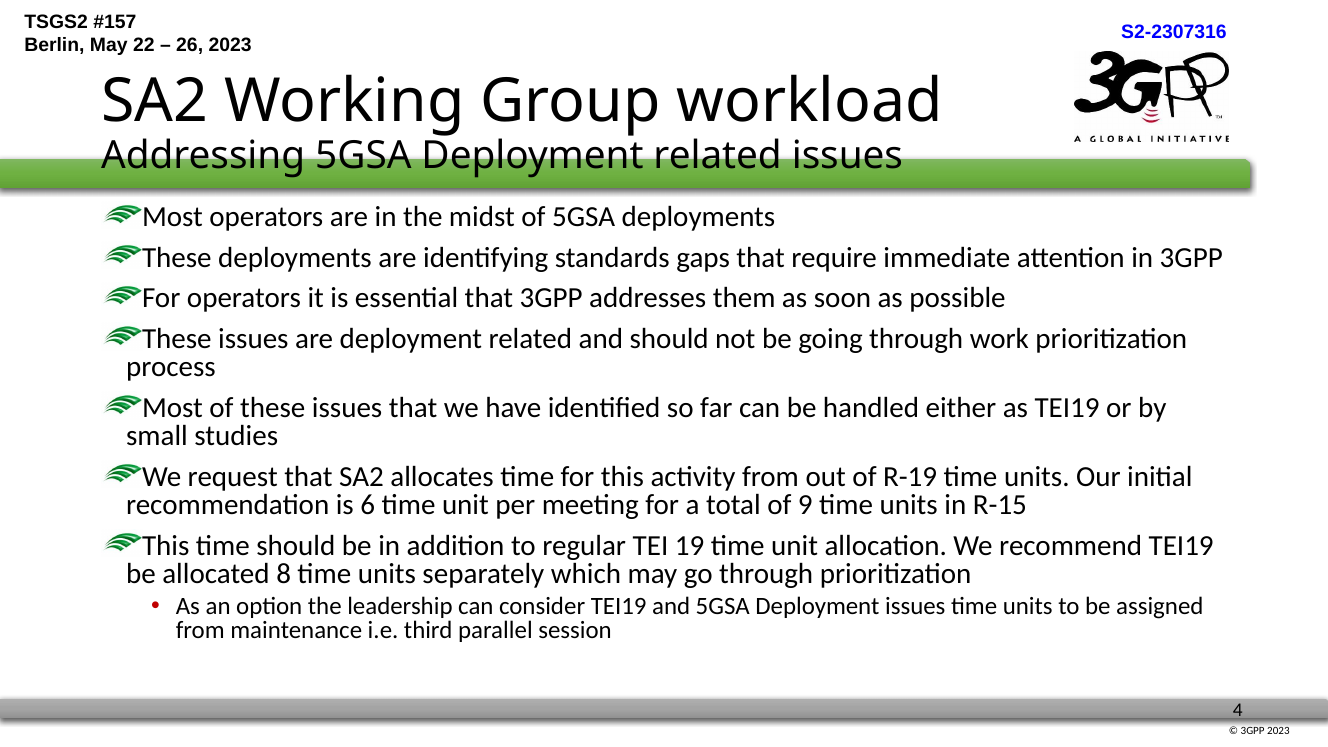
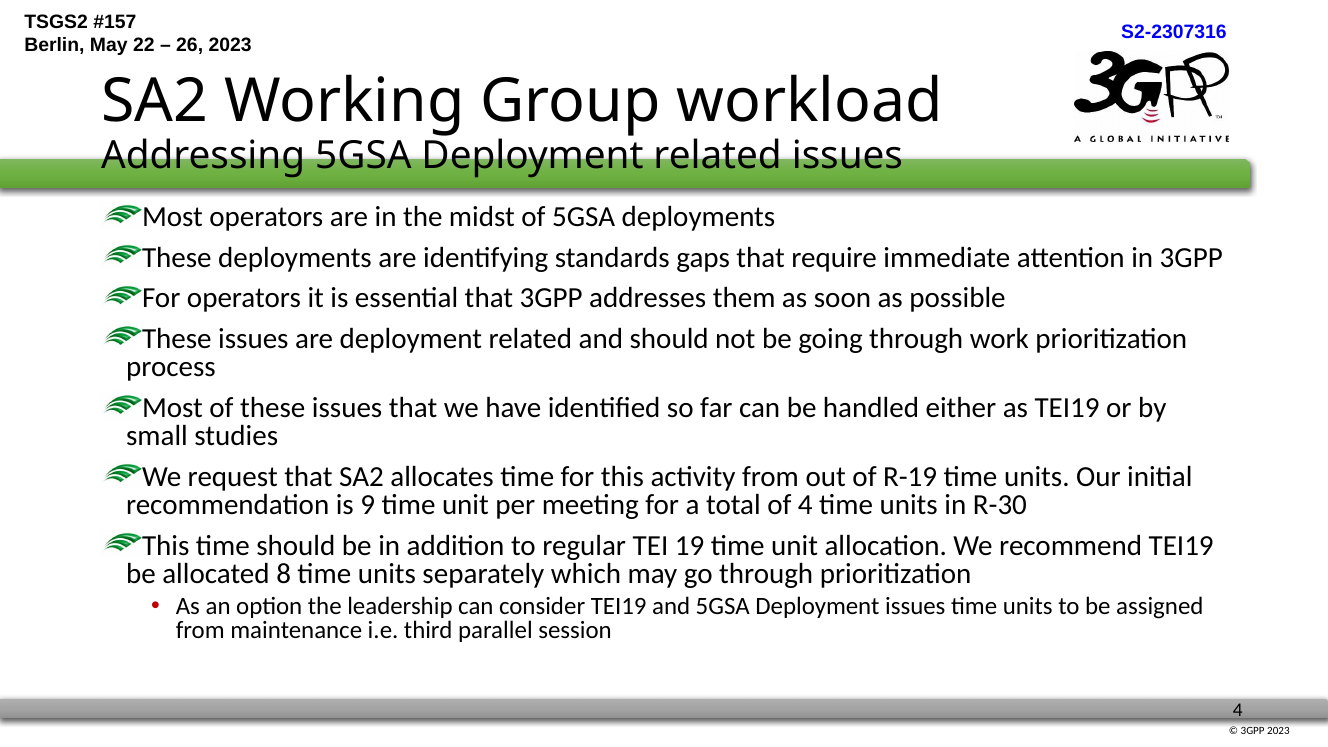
6: 6 -> 9 (368, 505)
of 9: 9 -> 4 (805, 505)
R-15: R-15 -> R-30 (1000, 505)
